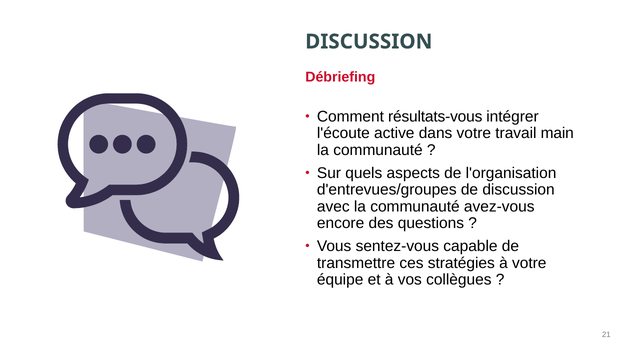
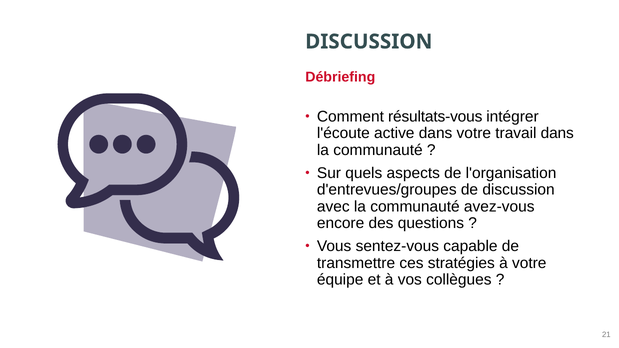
travail main: main -> dans (557, 133)
